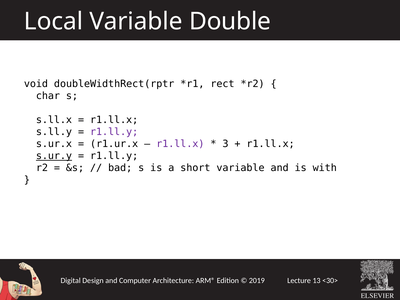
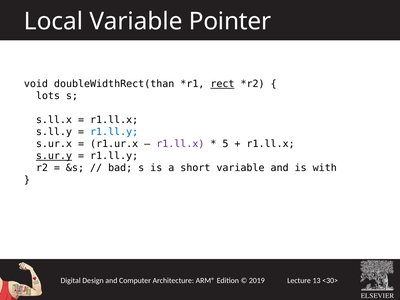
Double: Double -> Pointer (230, 21)
doubleWidthRect(rptr: doubleWidthRect(rptr -> doubleWidthRect(than (114, 84)
rect underline: none -> present (222, 84)
char: char -> lots (48, 96)
r1.ll.y colour: purple -> blue (114, 132)
3: 3 -> 5 (225, 144)
